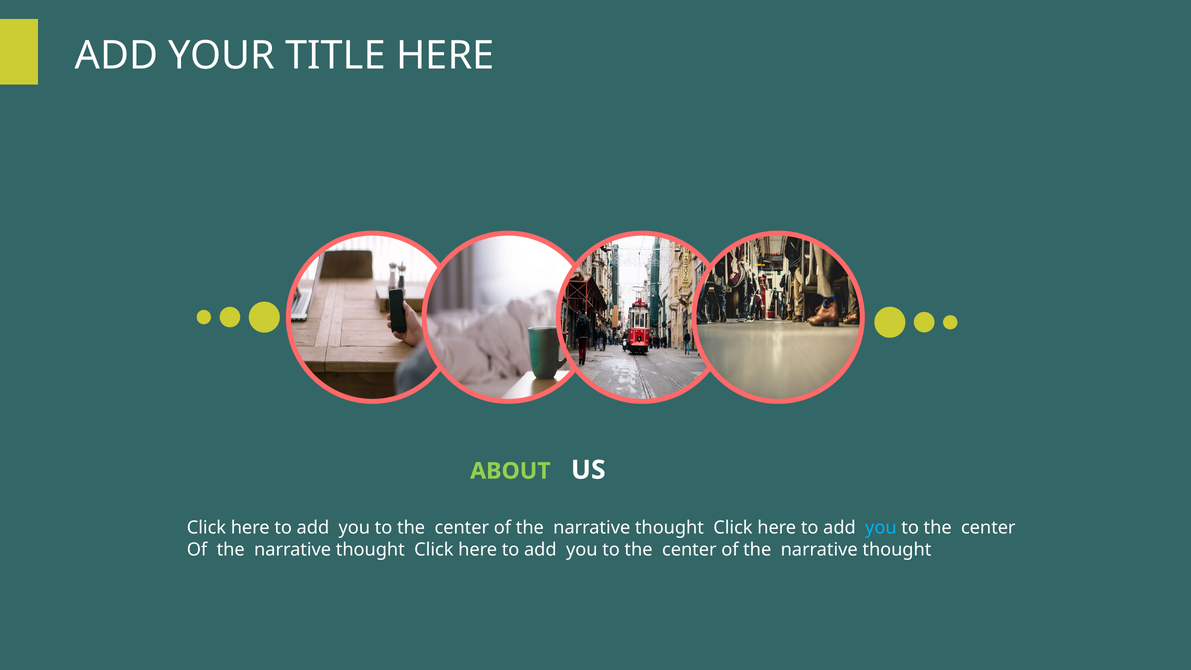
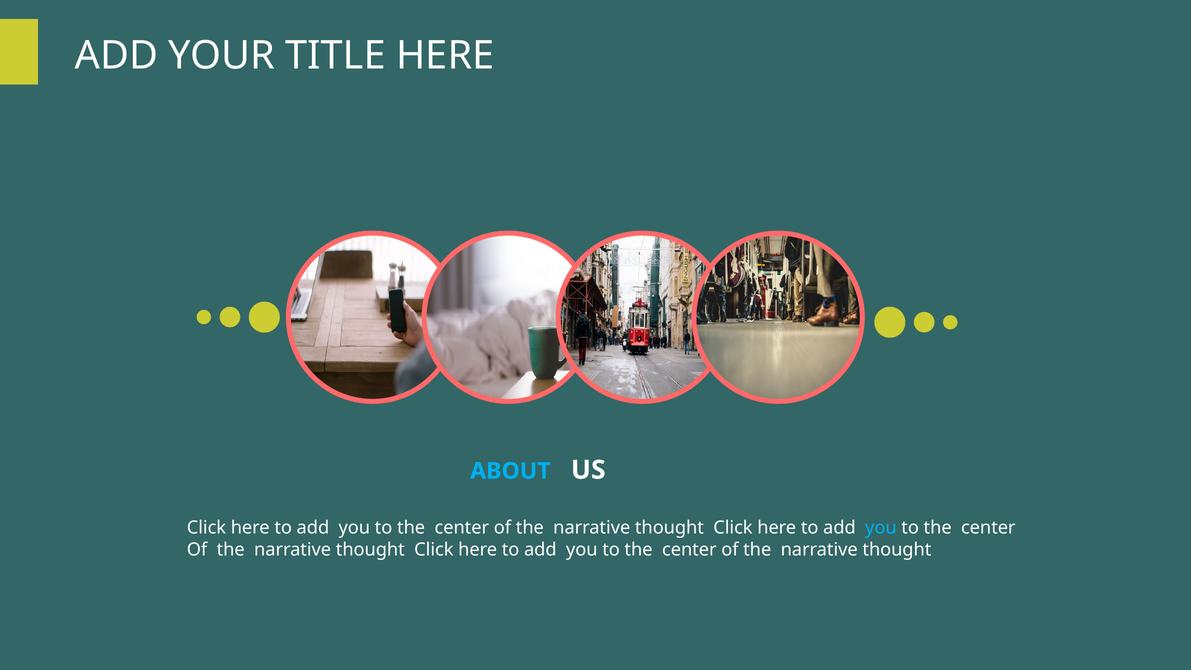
ABOUT colour: light green -> light blue (510, 471)
